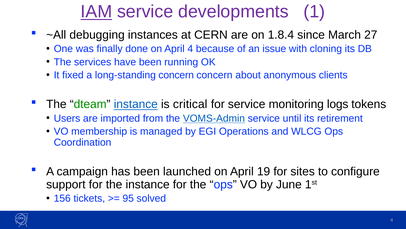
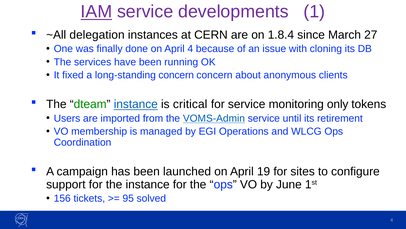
debugging: debugging -> delegation (97, 35)
logs: logs -> only (338, 104)
